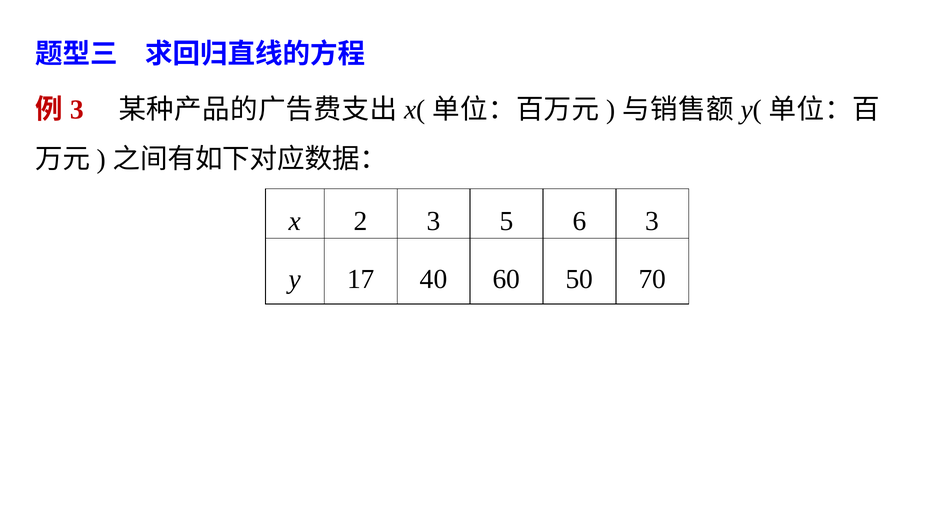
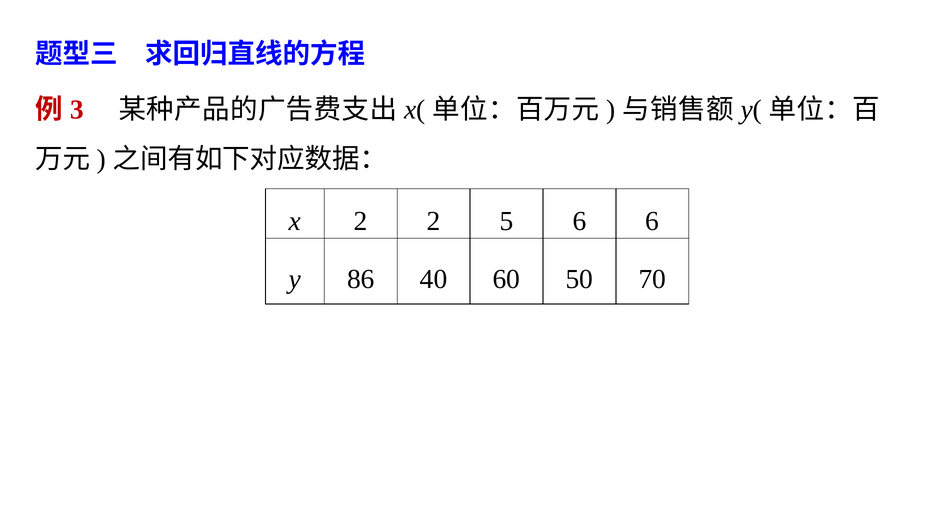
2 3: 3 -> 2 (434, 222)
6 3: 3 -> 6 (652, 222)
17: 17 -> 86 (361, 279)
